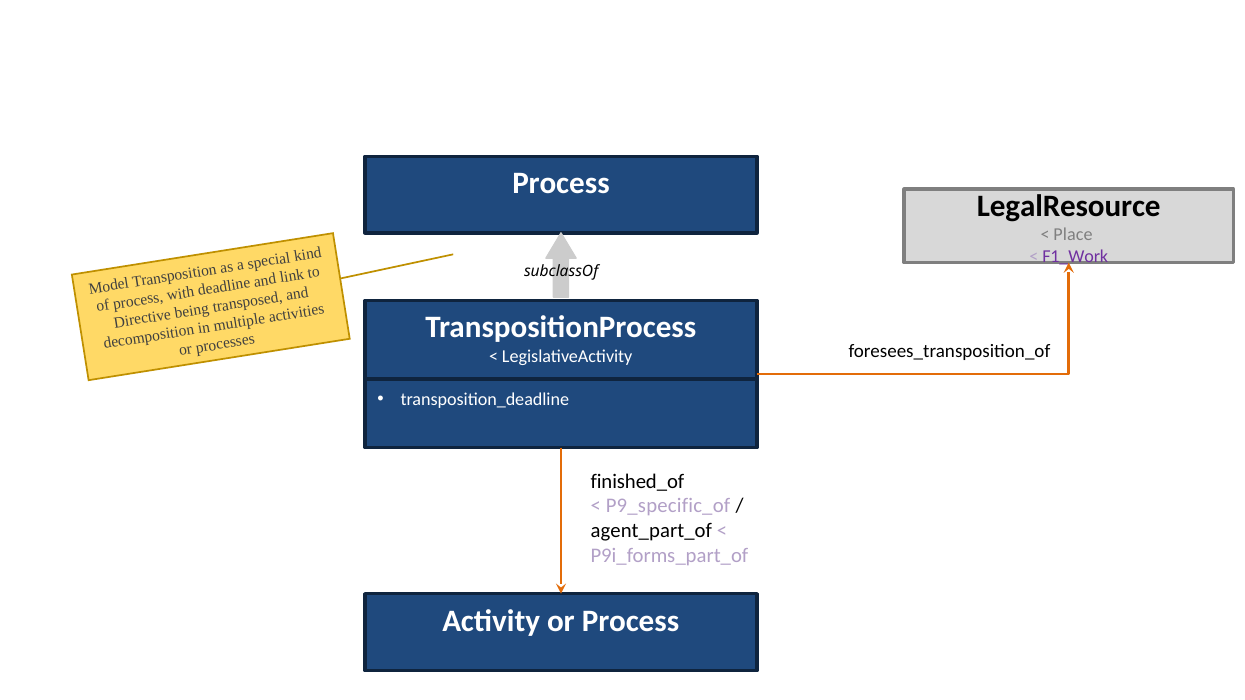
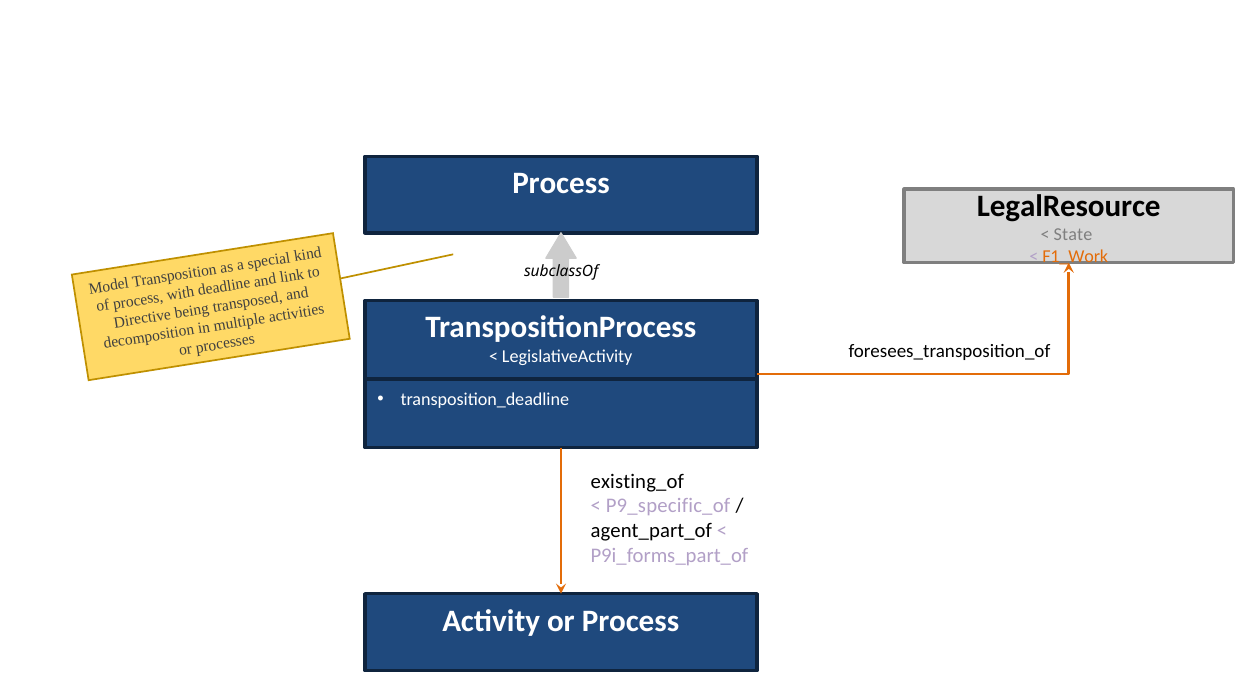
Place: Place -> State (1073, 235)
F1_Work colour: purple -> orange (1075, 257)
finished_of: finished_of -> existing_of (637, 481)
